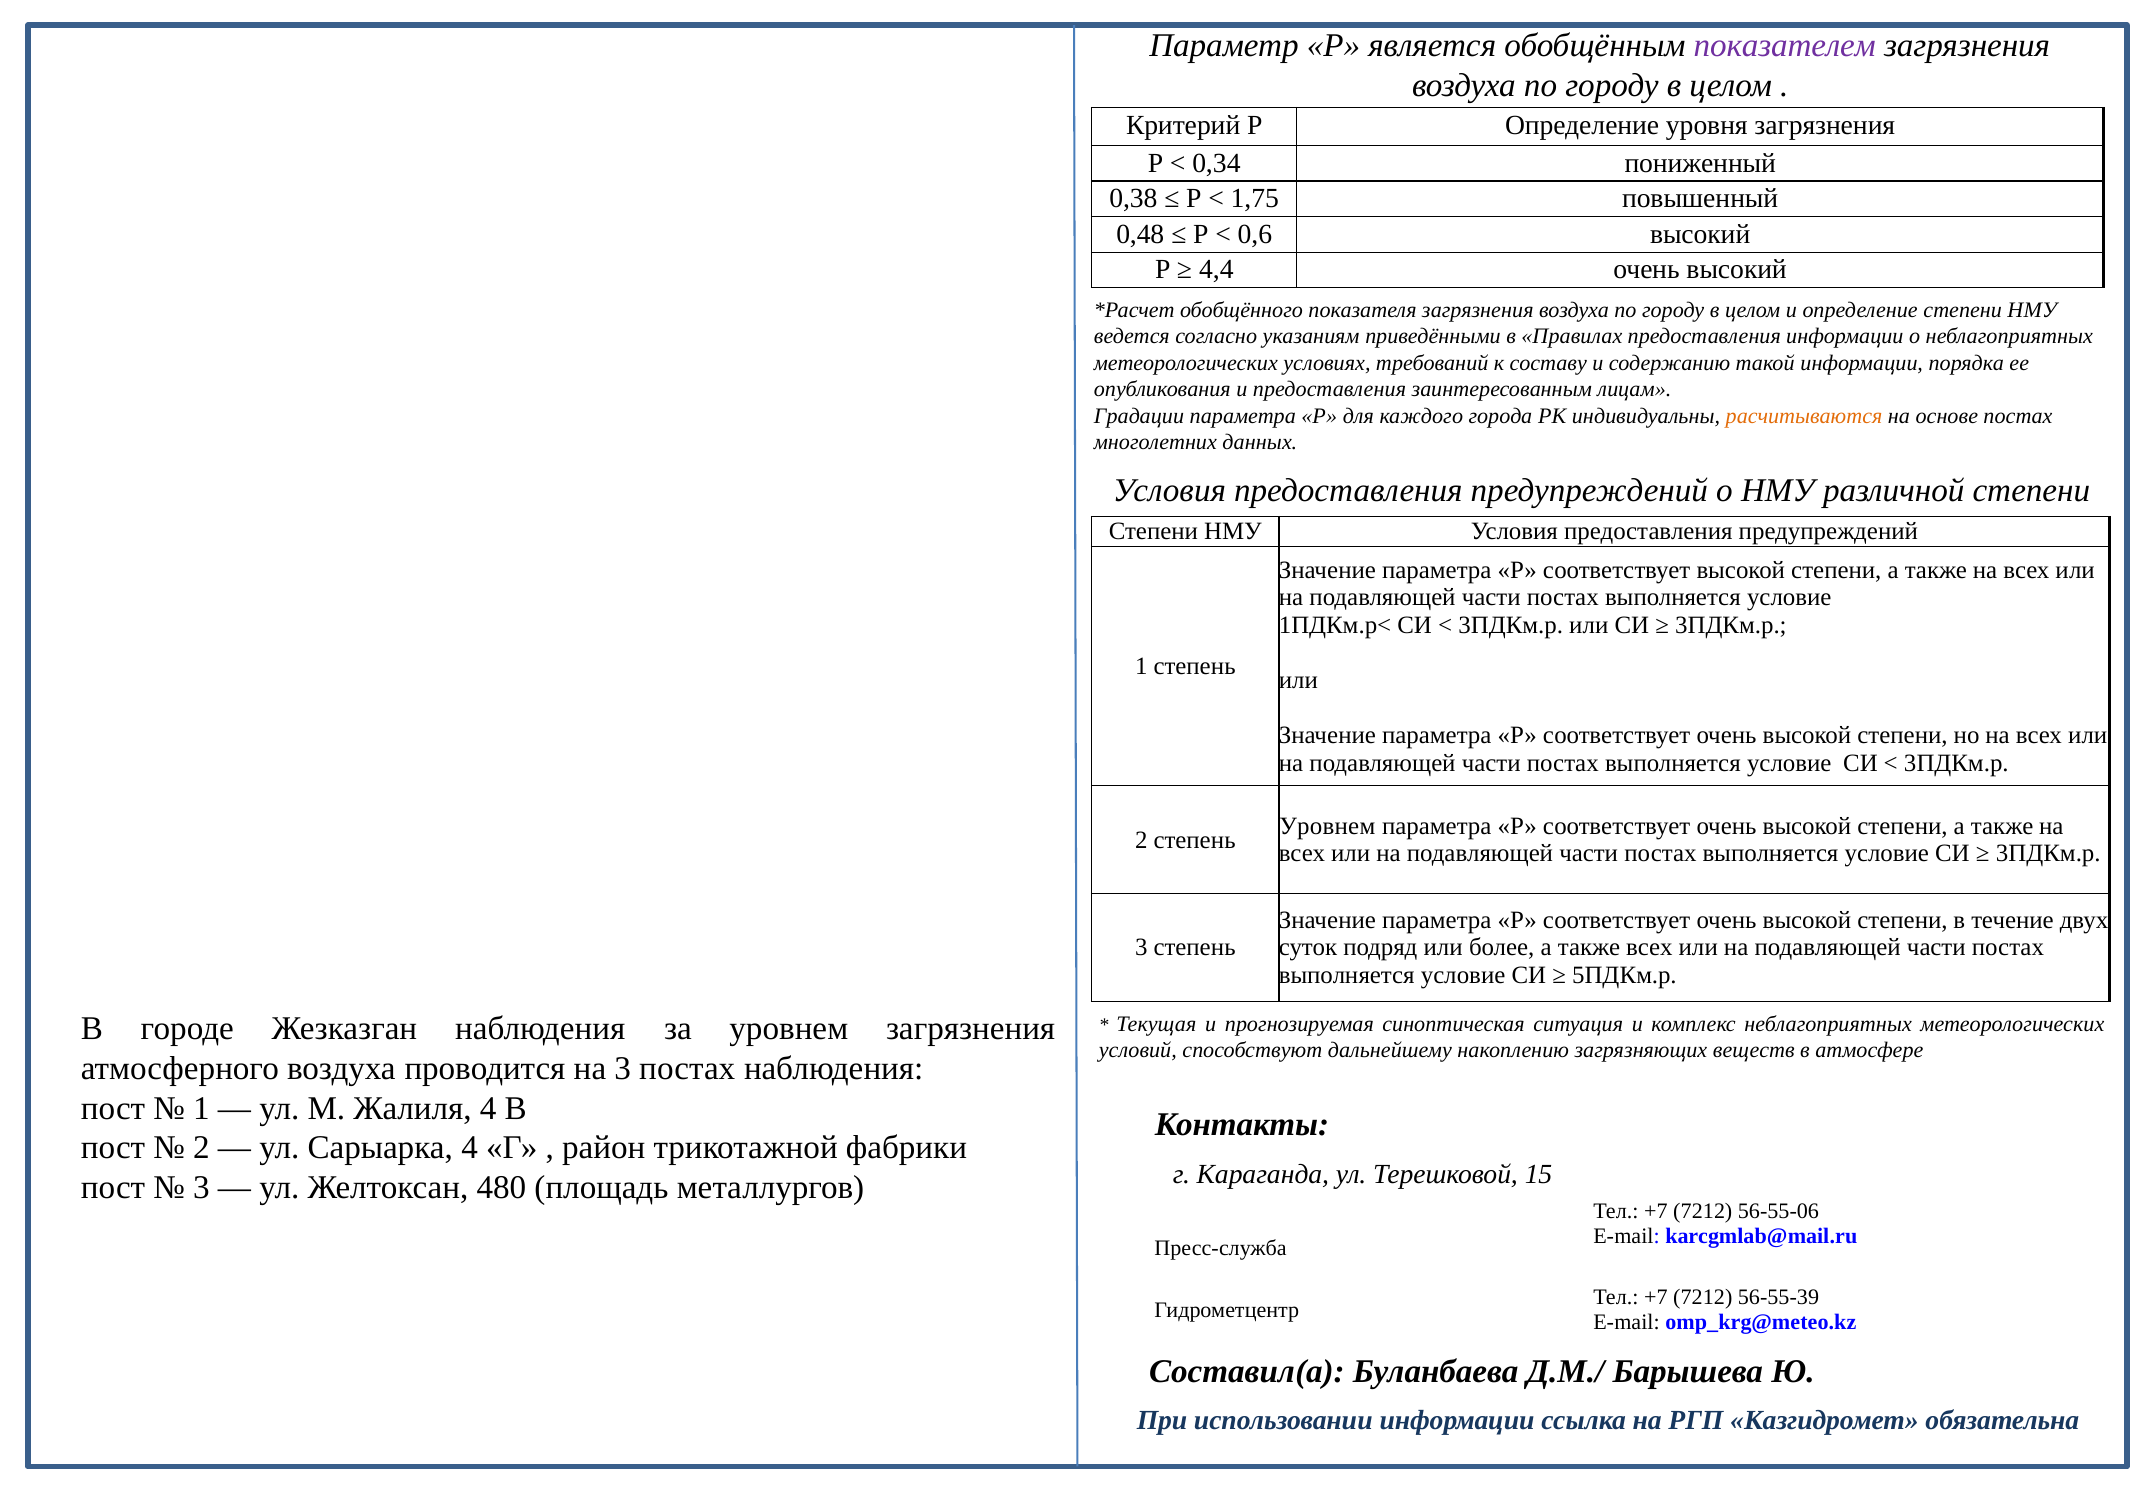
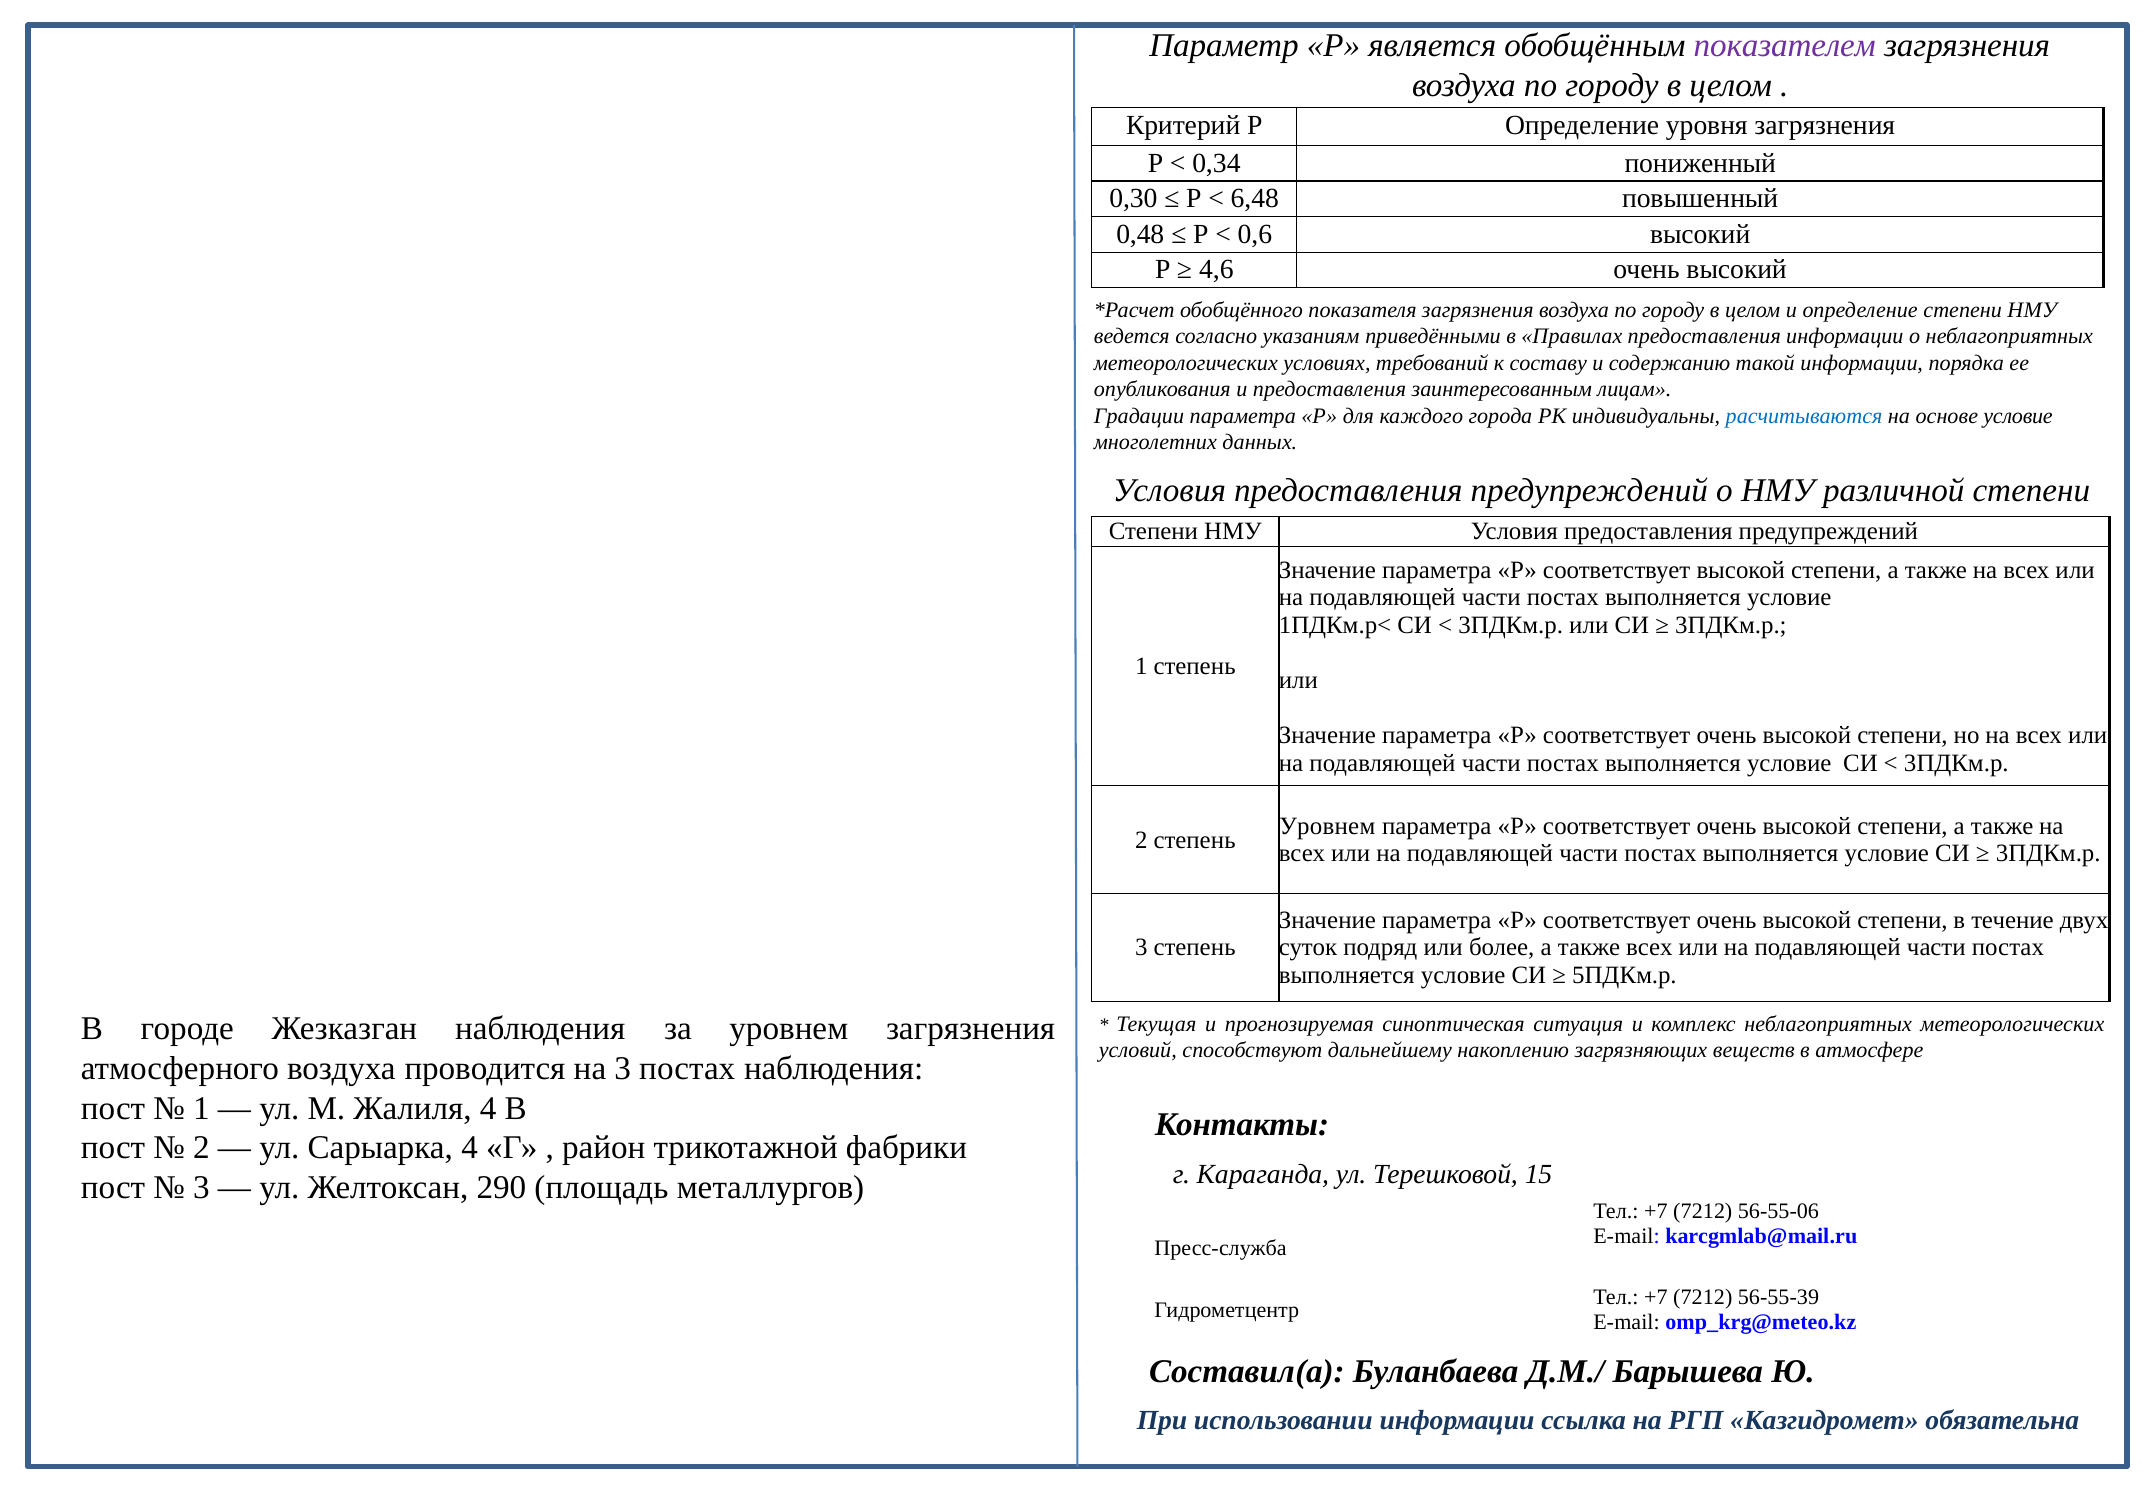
0,38: 0,38 -> 0,30 (1133, 199)
1,75: 1,75 -> 6,48 (1255, 199)
4,4: 4,4 -> 4,6 (1216, 270)
расчитываются colour: orange -> blue (1804, 416)
основе постах: постах -> условие (2018, 416)
480: 480 -> 290 (501, 1188)
